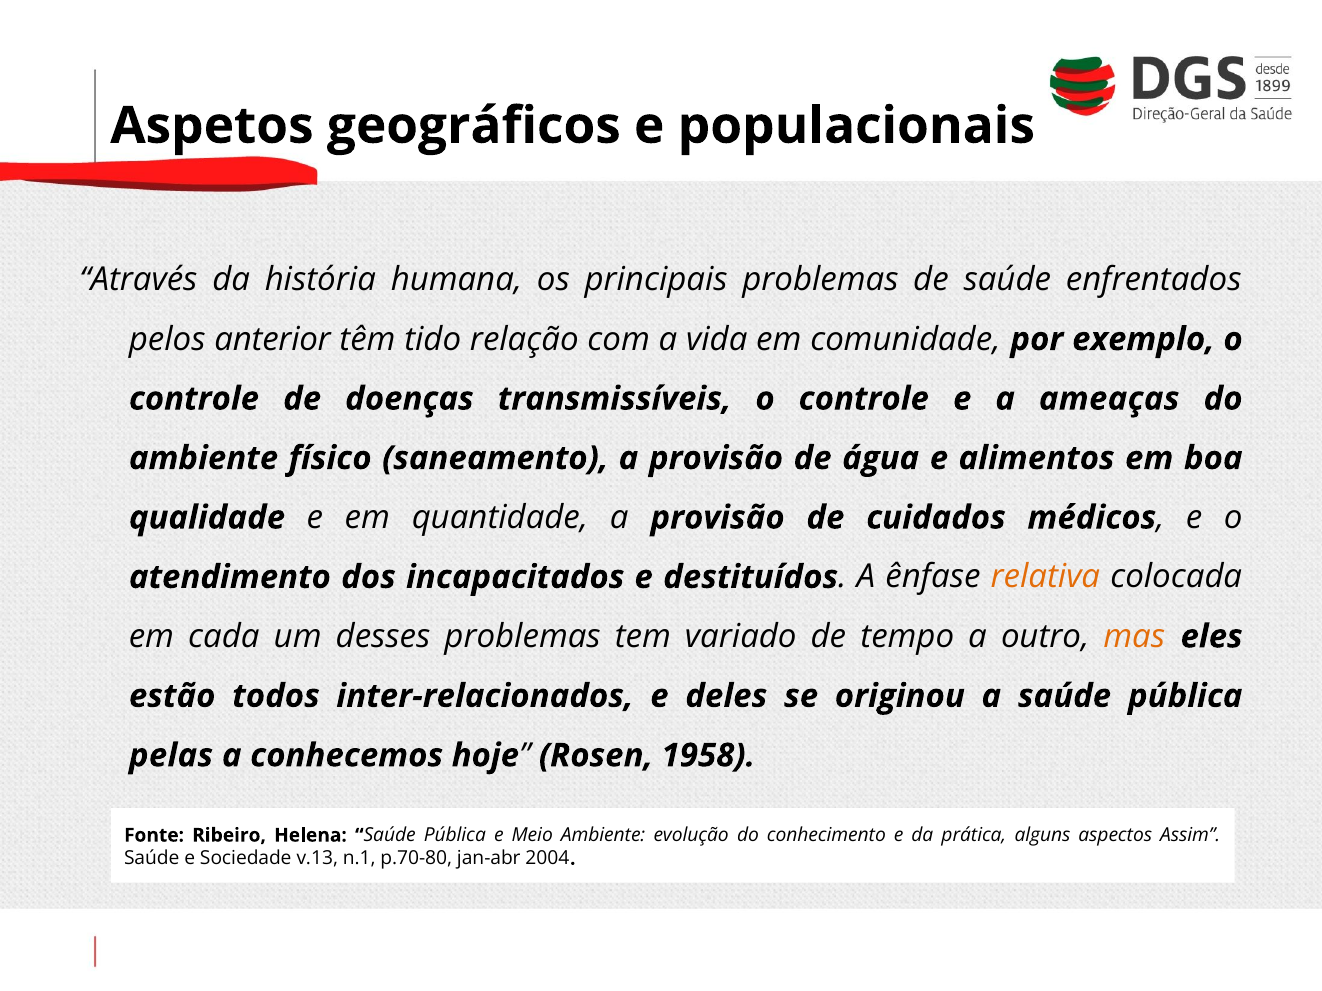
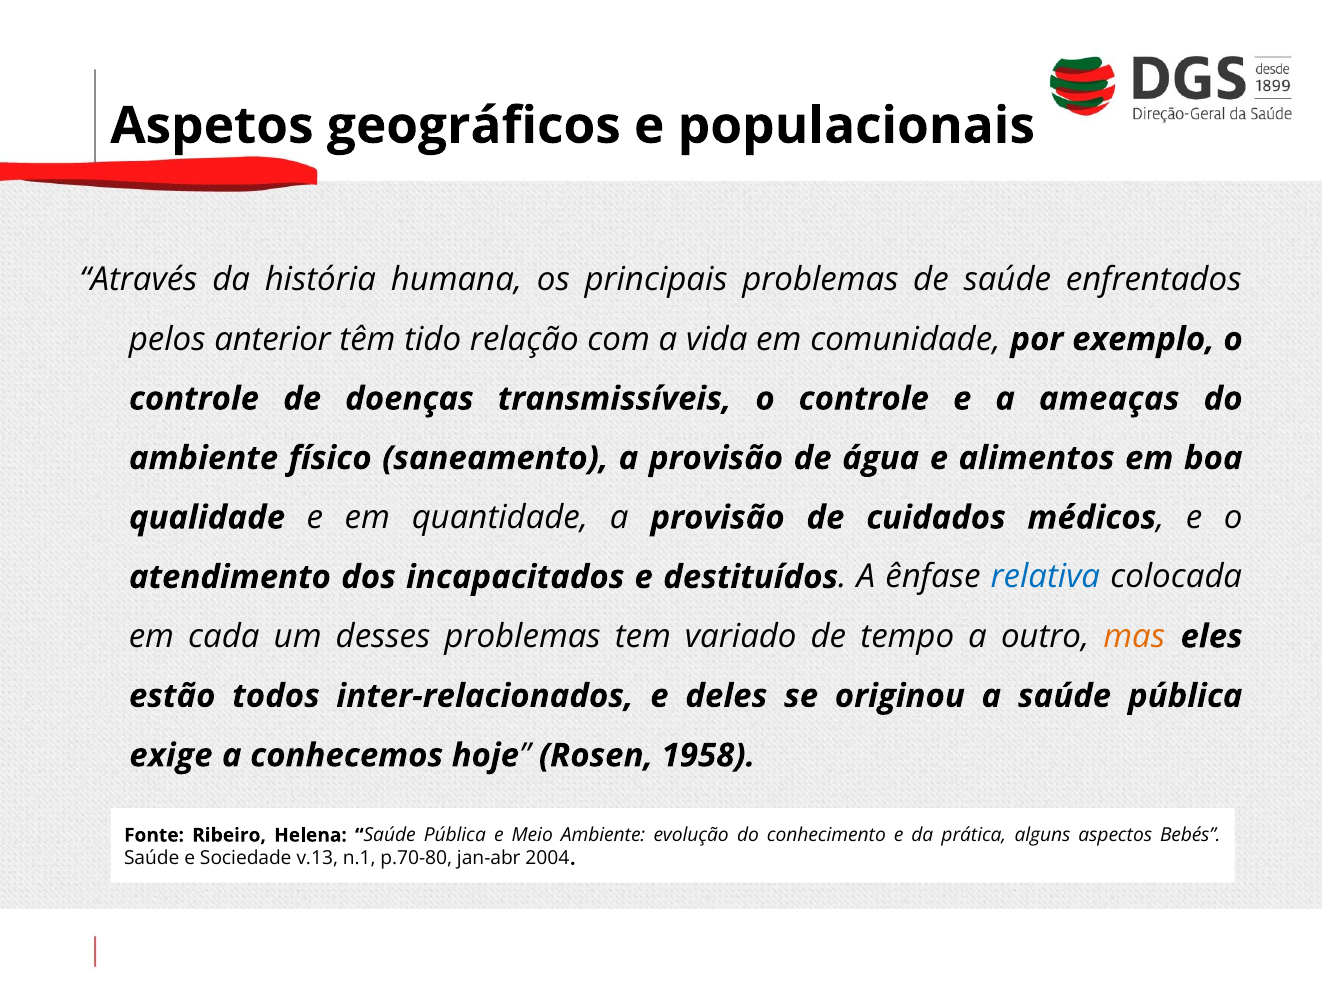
relativa colour: orange -> blue (1045, 577)
pelas: pelas -> exige (171, 756)
Assim: Assim -> Bebés (1190, 836)
